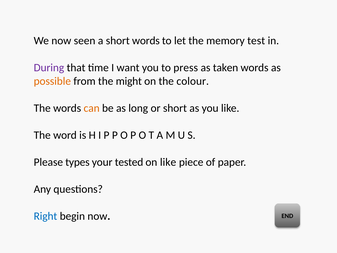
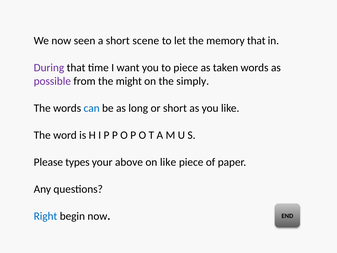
short words: words -> scene (146, 41)
memory test: test -> that (256, 41)
to press: press -> piece (186, 68)
possible colour: orange -> purple (52, 81)
colour: colour -> simply (193, 81)
can colour: orange -> blue (92, 108)
tested: tested -> above (129, 162)
